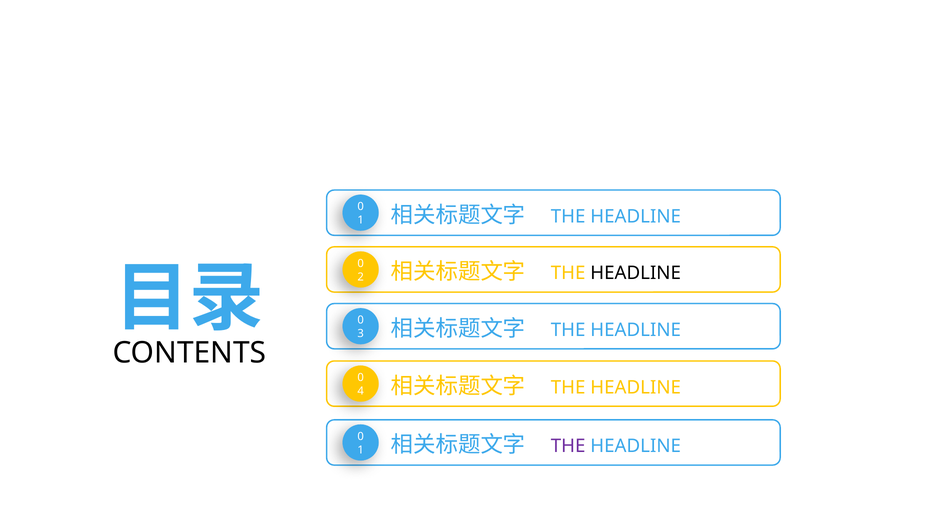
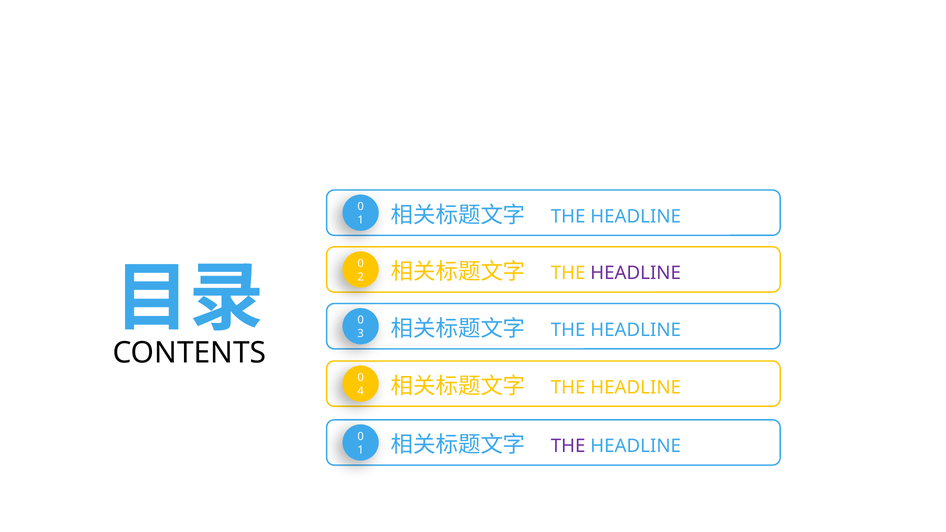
HEADLINE colour: black -> purple (636, 273)
